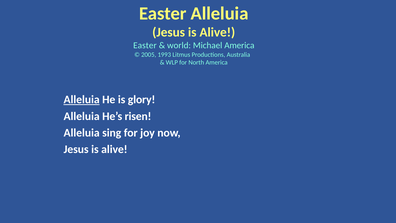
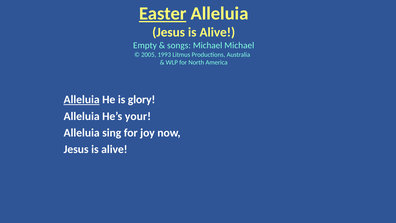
Easter underline: none -> present (163, 14)
Easter: Easter -> Empty (145, 45)
world: world -> songs (179, 45)
Michael America: America -> Michael (239, 45)
risen: risen -> your (138, 116)
